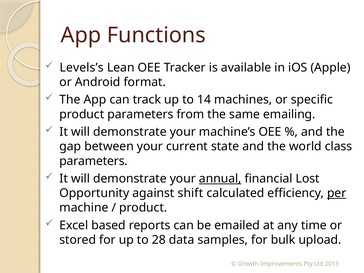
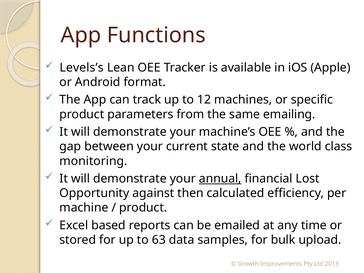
14: 14 -> 12 (204, 100)
parameters: parameters -> monitoring (93, 161)
shift: shift -> then (191, 193)
per underline: present -> none (337, 193)
28: 28 -> 63 (159, 240)
